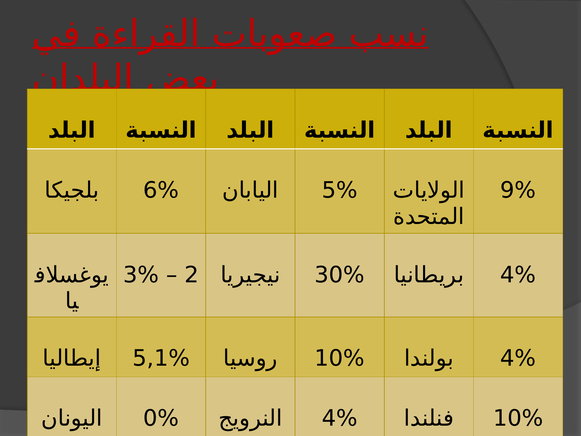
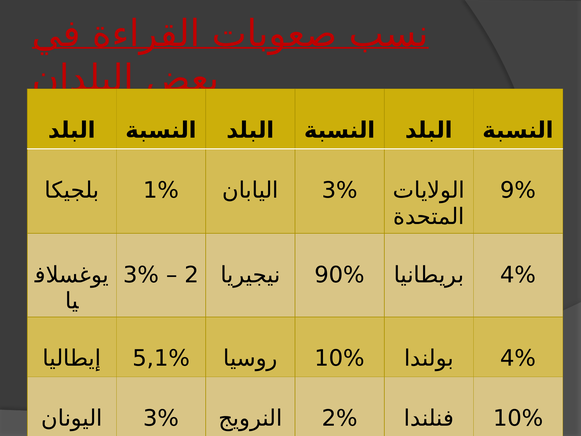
6%: 6% -> 1% (161, 190)
5%: 5% -> 3% (340, 190)
30%: 30% -> 90% (340, 275)
0%: 0% -> 3% (161, 418)
4%: 4% -> 2% (340, 418)
